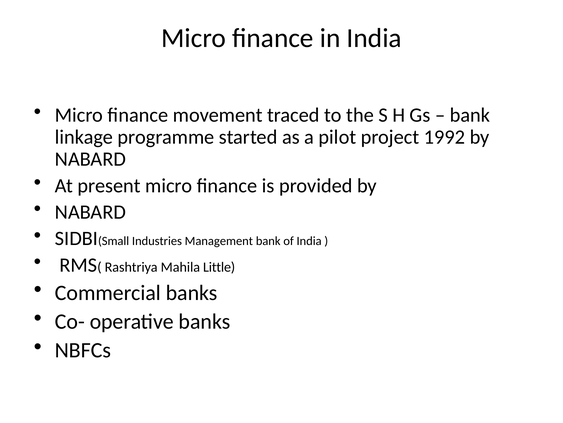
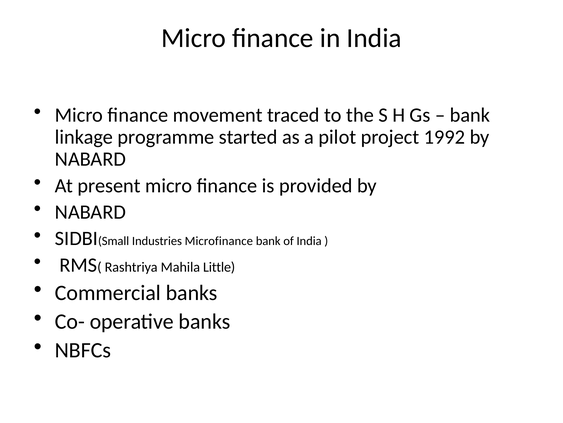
Management: Management -> Microfinance (219, 241)
